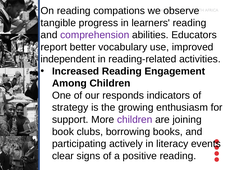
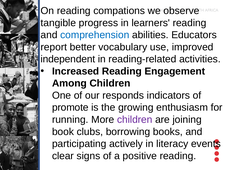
comprehension colour: purple -> blue (95, 35)
strategy: strategy -> promote (70, 108)
support: support -> running (70, 120)
